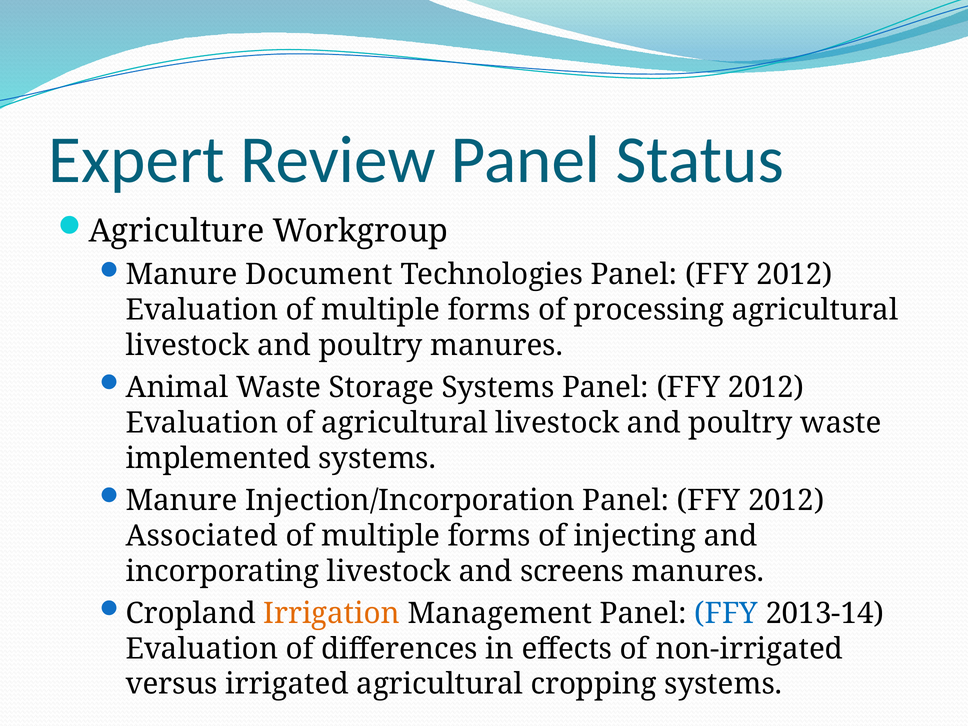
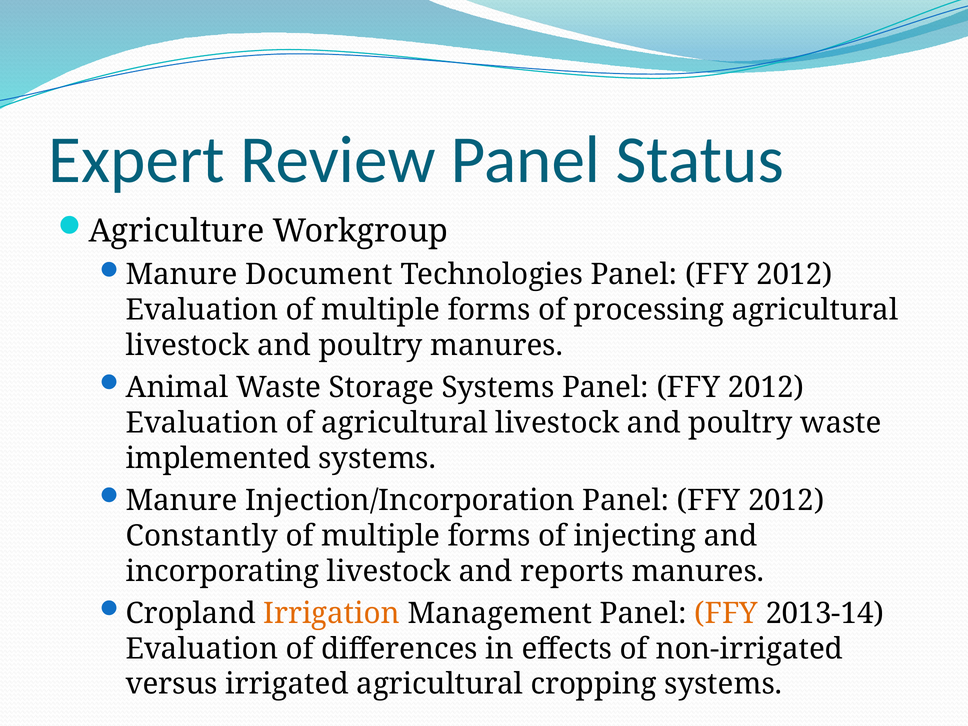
Associated: Associated -> Constantly (202, 536)
screens: screens -> reports (572, 571)
FFY colour: blue -> orange (726, 613)
